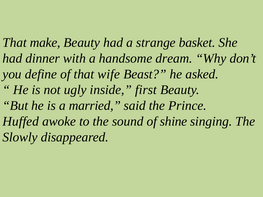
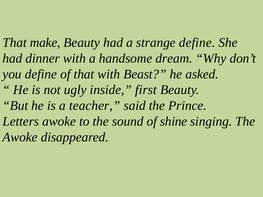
strange basket: basket -> define (197, 43)
that wife: wife -> with (109, 74)
married: married -> teacher (95, 106)
Huffed: Huffed -> Letters (21, 122)
Slowly: Slowly -> Awoke (20, 137)
